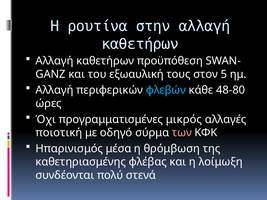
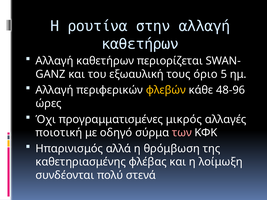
προϋπόθεση: προϋπόθεση -> περιορίζεται (170, 61)
στον: στον -> όριο (206, 74)
φλεβών colour: light blue -> yellow (166, 90)
48-80: 48-80 -> 48-96 (231, 90)
μέσα: μέσα -> αλλά (119, 149)
